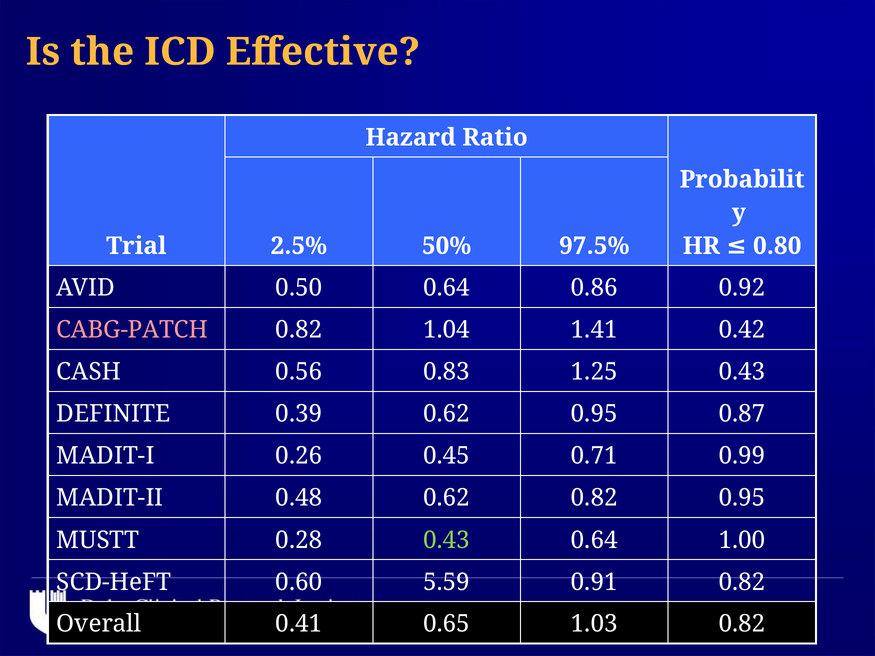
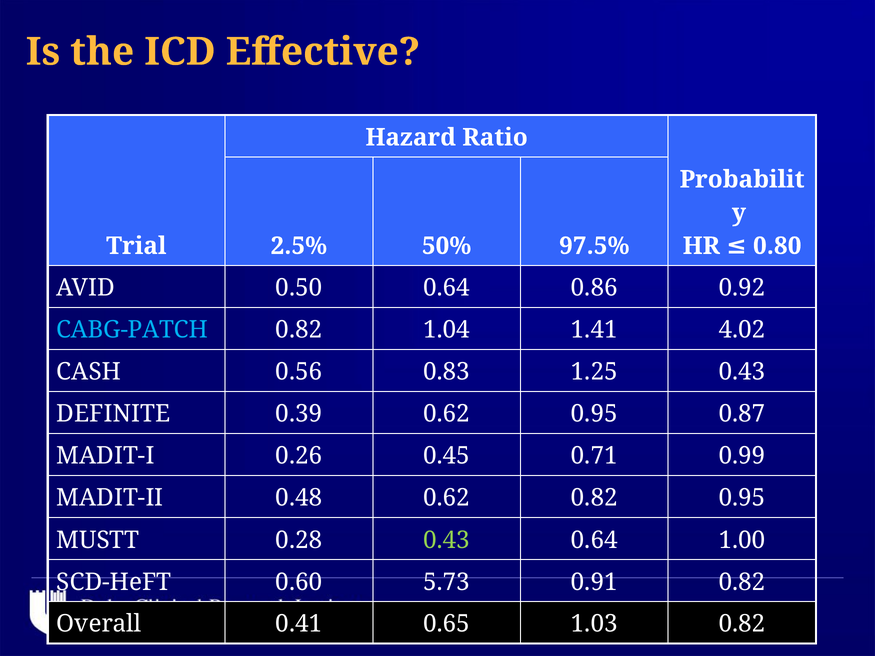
CABG-PATCH colour: pink -> light blue (132, 330)
0.42: 0.42 -> 4.02 (742, 330)
5.59: 5.59 -> 5.73 (447, 582)
